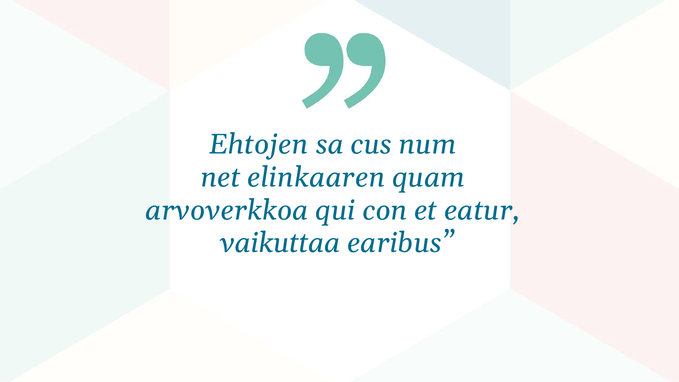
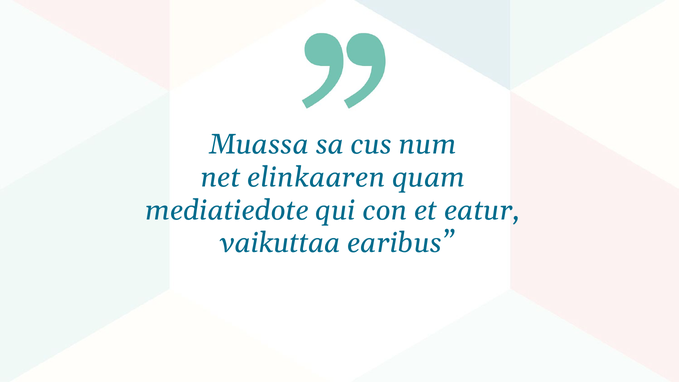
Ehtojen: Ehtojen -> Muassa (259, 145)
arvoverkkoa: arvoverkkoa -> mediatiedote (227, 210)
